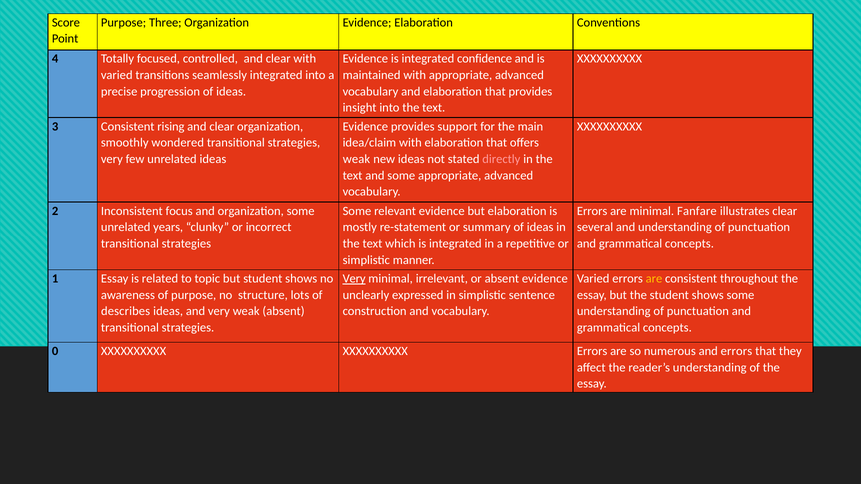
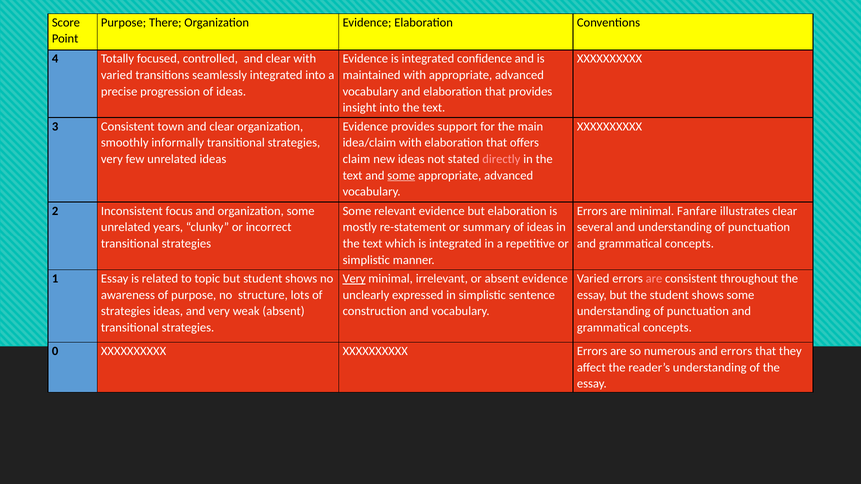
Three: Three -> There (165, 23)
rising: rising -> town (171, 126)
wondered: wondered -> informally (178, 143)
weak: weak -> claim (356, 159)
some underline: none -> present (401, 176)
are colour: yellow -> pink (654, 279)
describes: describes -> strategies (126, 311)
